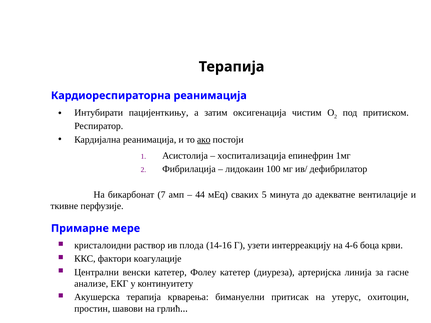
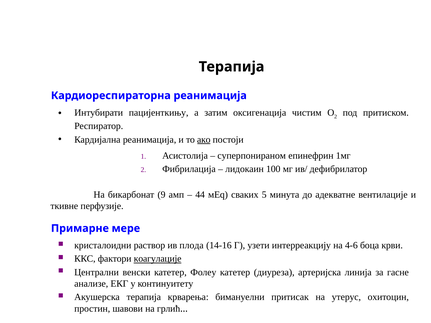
хоспитализација: хоспитализација -> суперпонираном (252, 156)
7: 7 -> 9 (162, 195)
коагулације underline: none -> present (158, 259)
